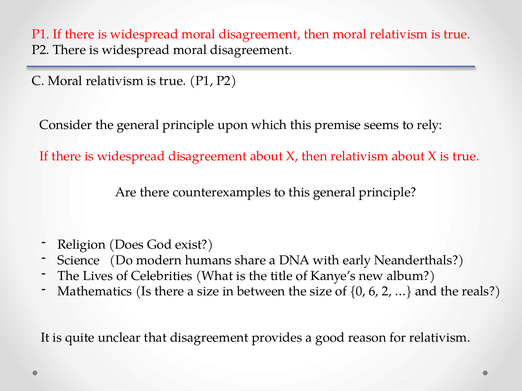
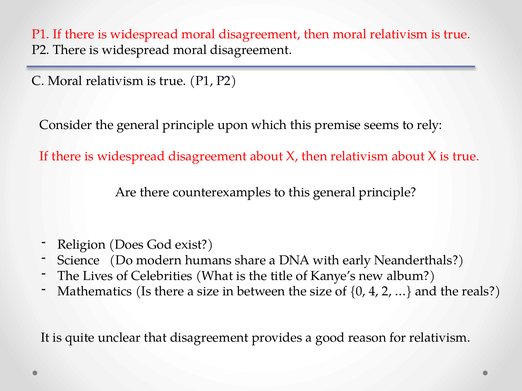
6: 6 -> 4 (374, 292)
